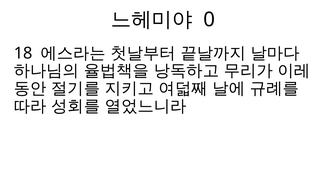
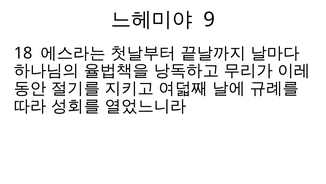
0: 0 -> 9 (209, 20)
